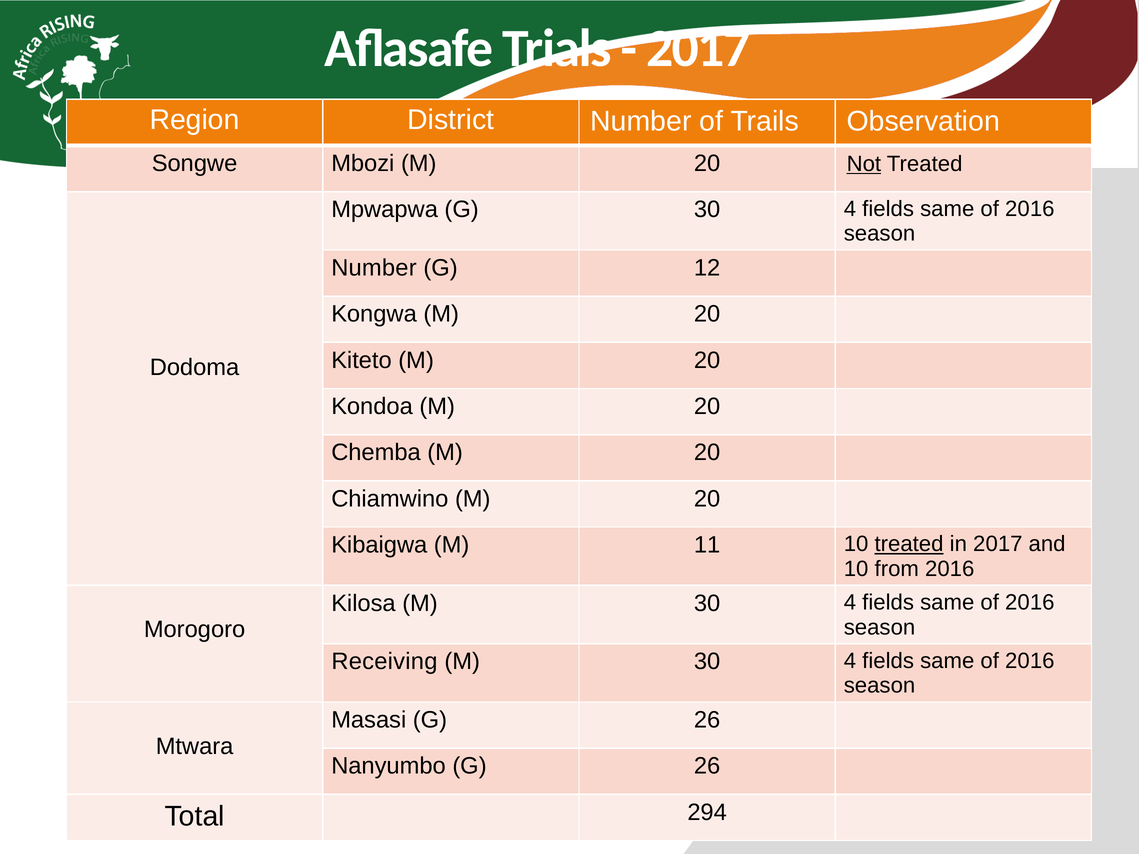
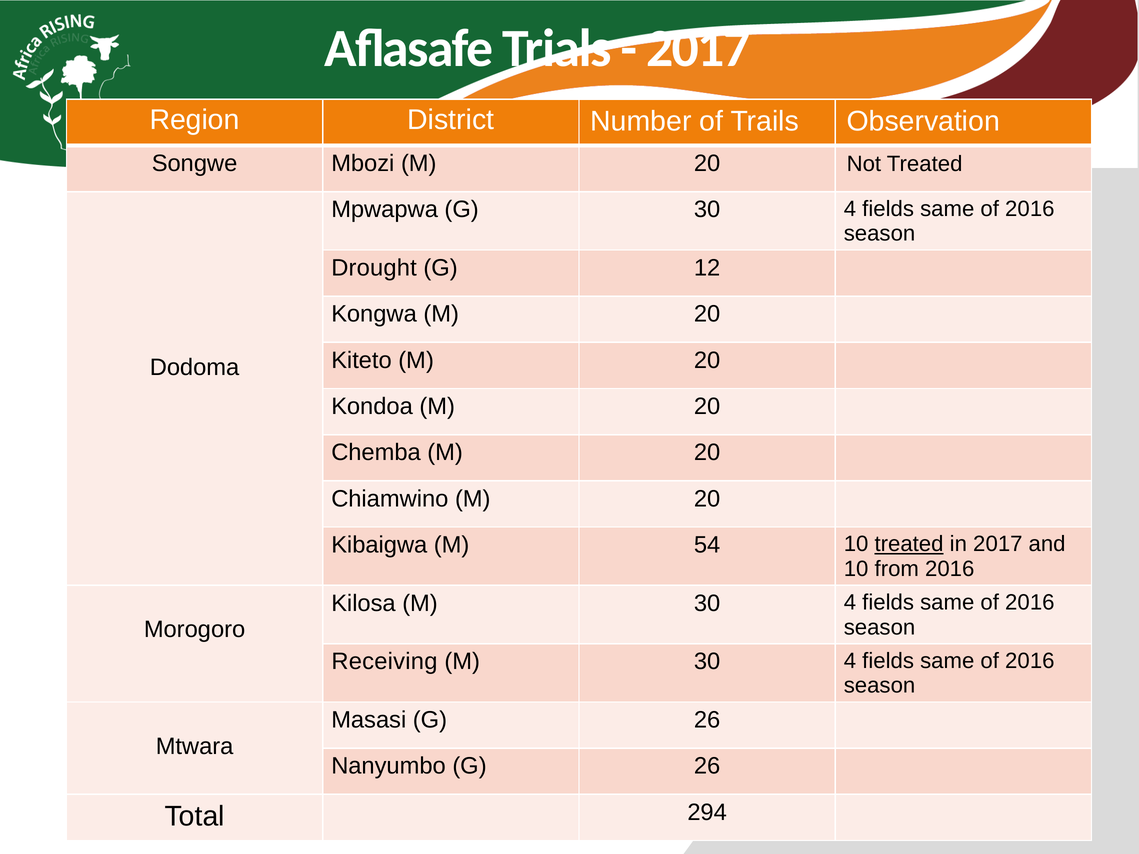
Not underline: present -> none (864, 164)
Number: Number -> Drought (374, 268)
11: 11 -> 54 (707, 545)
